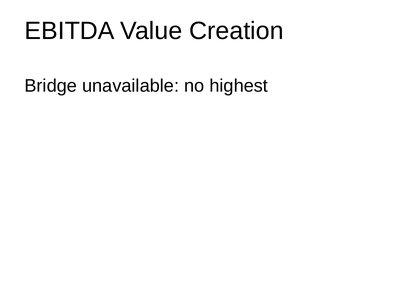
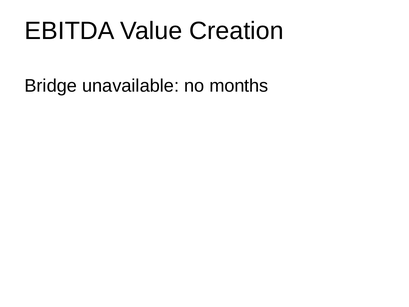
highest: highest -> months (239, 86)
